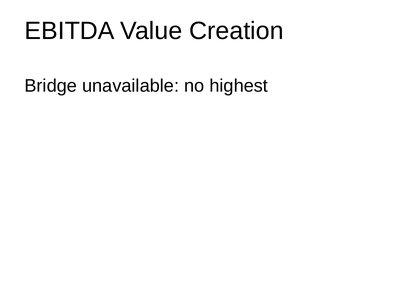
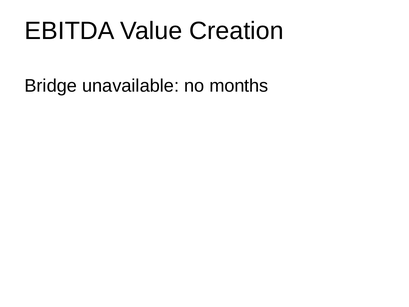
highest: highest -> months (239, 86)
